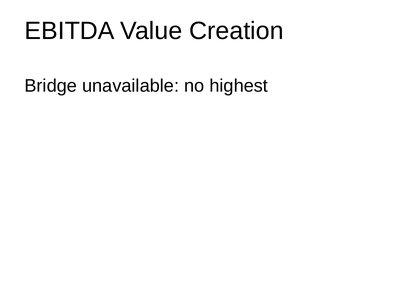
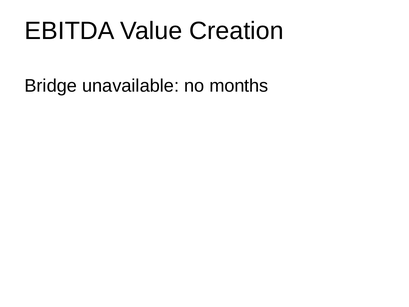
highest: highest -> months (239, 86)
